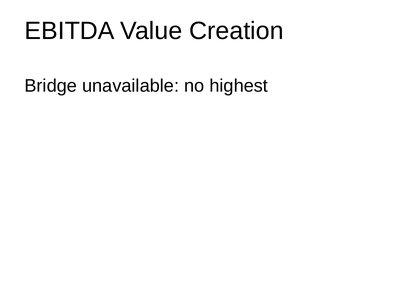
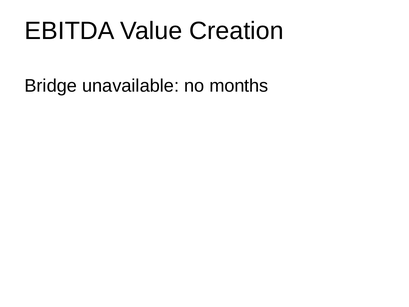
highest: highest -> months (239, 86)
